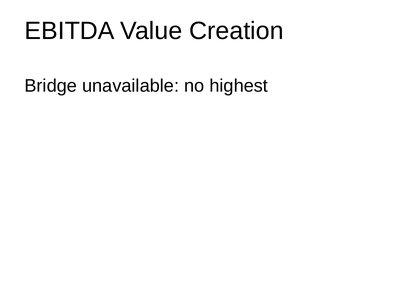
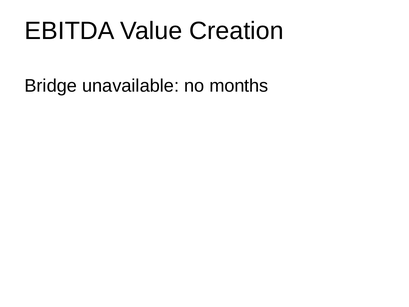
highest: highest -> months (239, 86)
